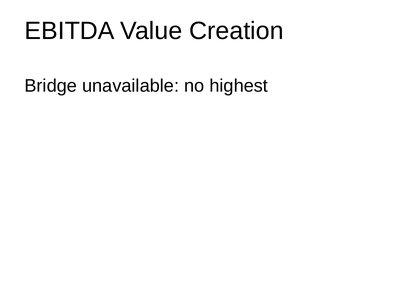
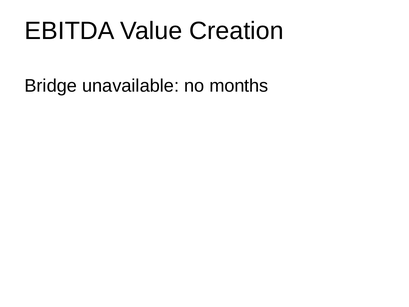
highest: highest -> months (239, 86)
